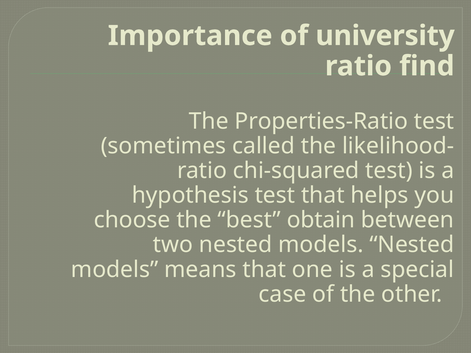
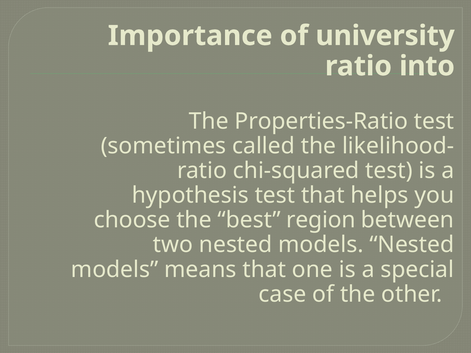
find: find -> into (427, 66)
obtain: obtain -> region (321, 220)
